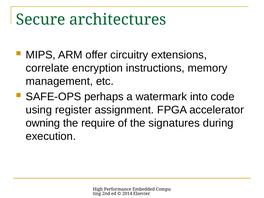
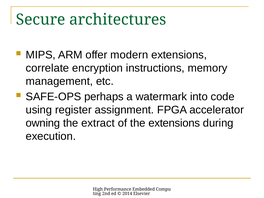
circuitry: circuitry -> modern (129, 55)
require: require -> extract (98, 123)
the signatures: signatures -> extensions (174, 123)
